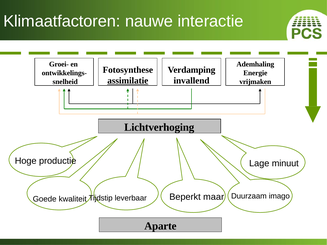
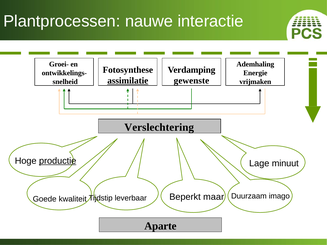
Klimaatfactoren: Klimaatfactoren -> Plantprocessen (62, 21)
invallend: invallend -> gewenste (191, 81)
Lichtverhoging: Lichtverhoging -> Verslechtering (159, 128)
productie underline: none -> present (58, 161)
